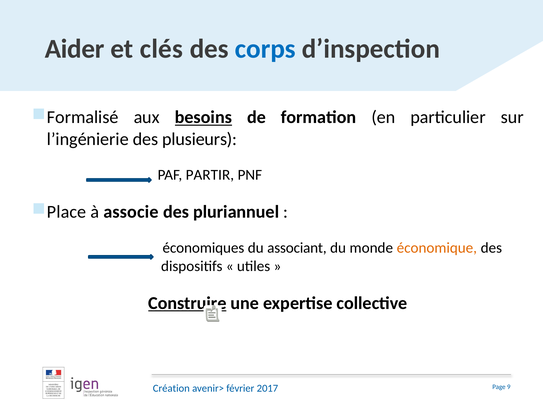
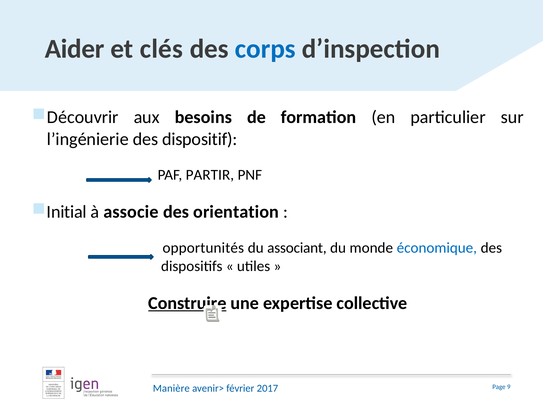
Formalisé: Formalisé -> Découvrir (83, 117)
besoins underline: present -> none (203, 117)
plusieurs: plusieurs -> dispositif (200, 139)
Place: Place -> Initial (67, 212)
pluriannuel: pluriannuel -> orientation (236, 212)
économiques: économiques -> opportunités (203, 248)
économique colour: orange -> blue (437, 248)
Création: Création -> Manière (171, 389)
